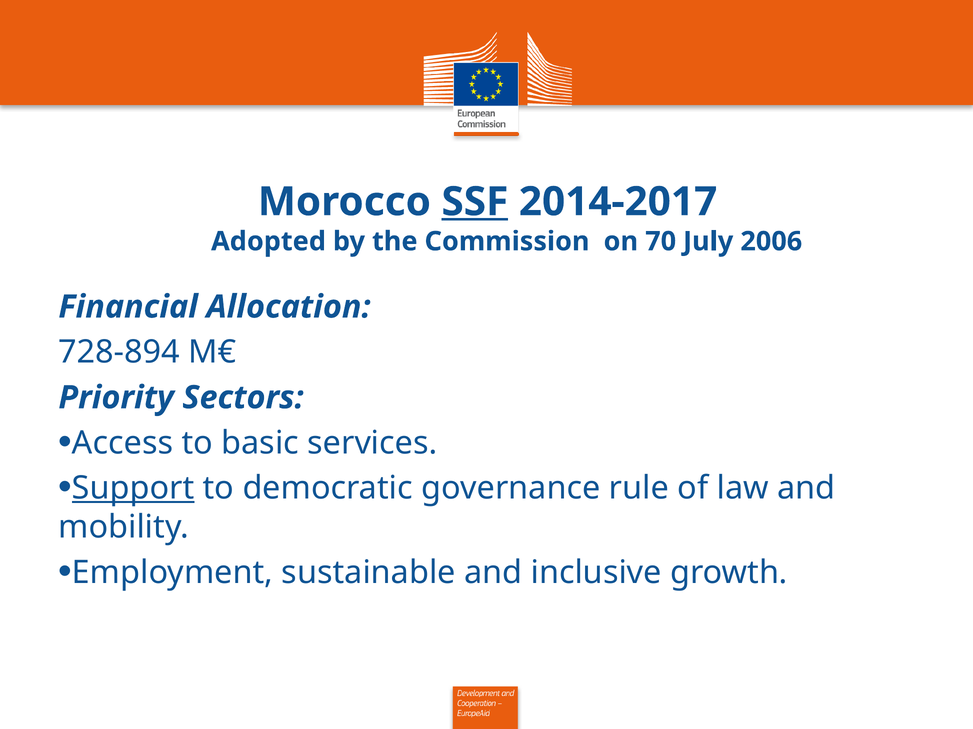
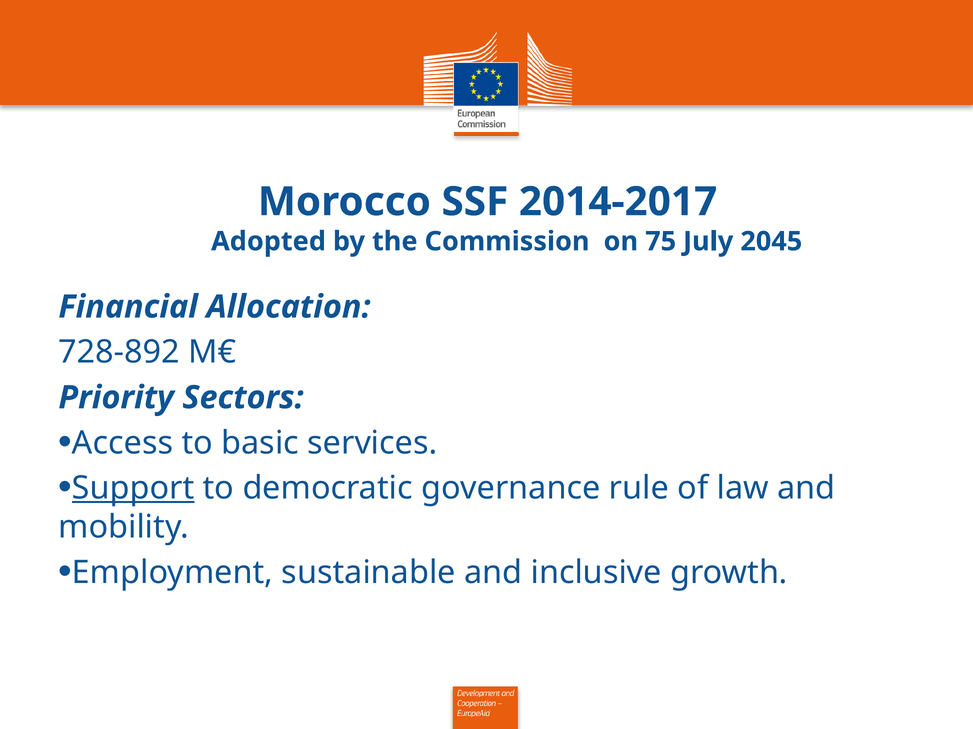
SSF underline: present -> none (475, 202)
70: 70 -> 75 (661, 242)
2006: 2006 -> 2045 (771, 242)
728-894: 728-894 -> 728-892 (119, 353)
